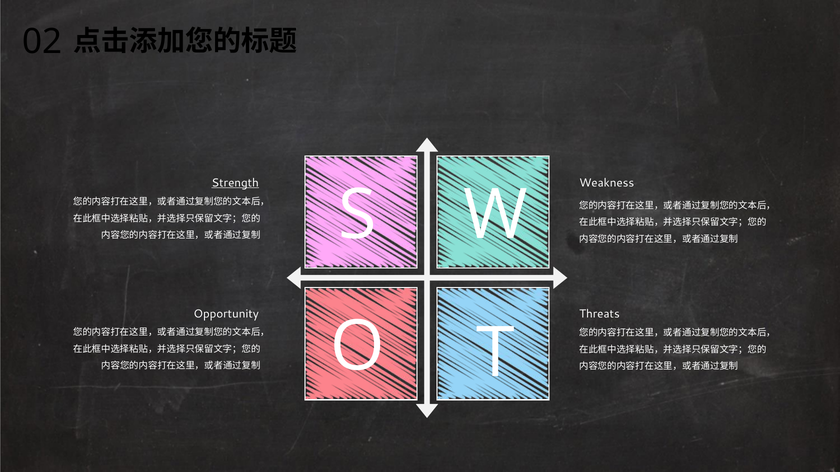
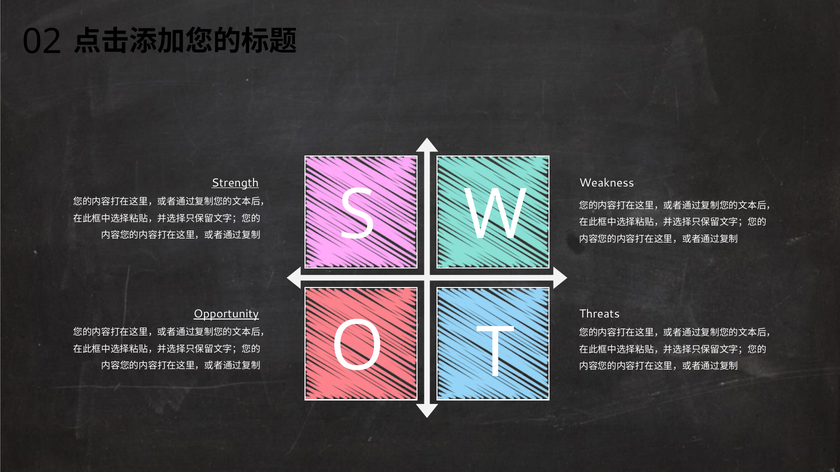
Opportunity underline: none -> present (226, 314)
